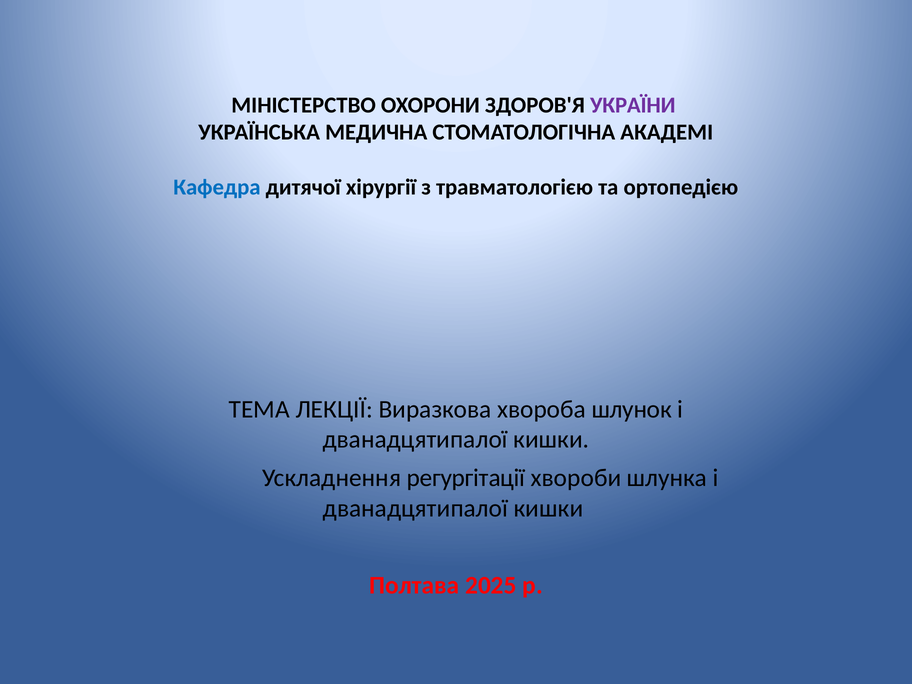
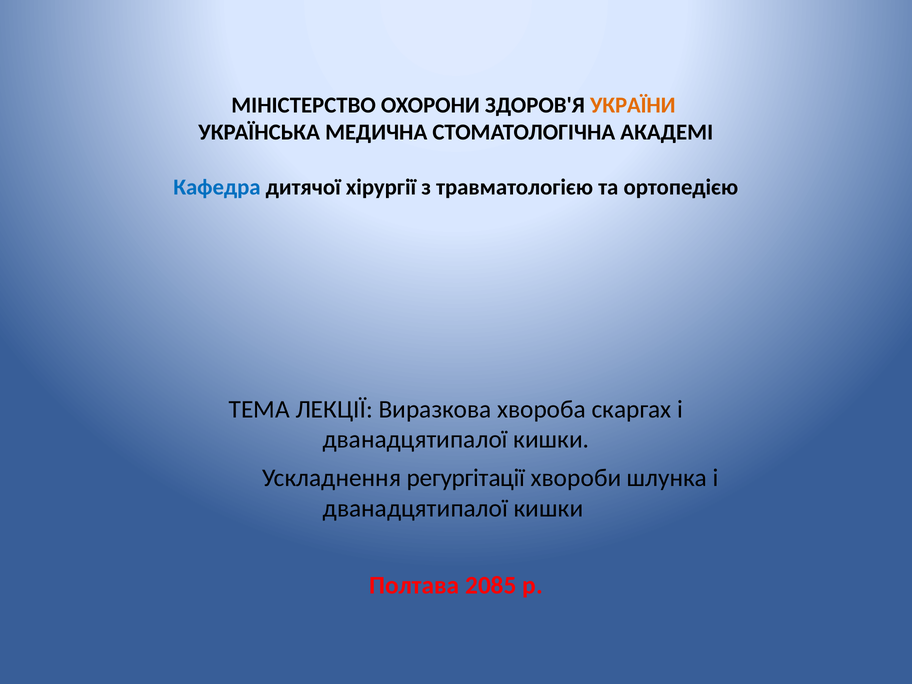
УКРАЇНИ colour: purple -> orange (633, 105)
шлунок: шлунок -> скаргах (632, 409)
2025: 2025 -> 2085 (491, 586)
